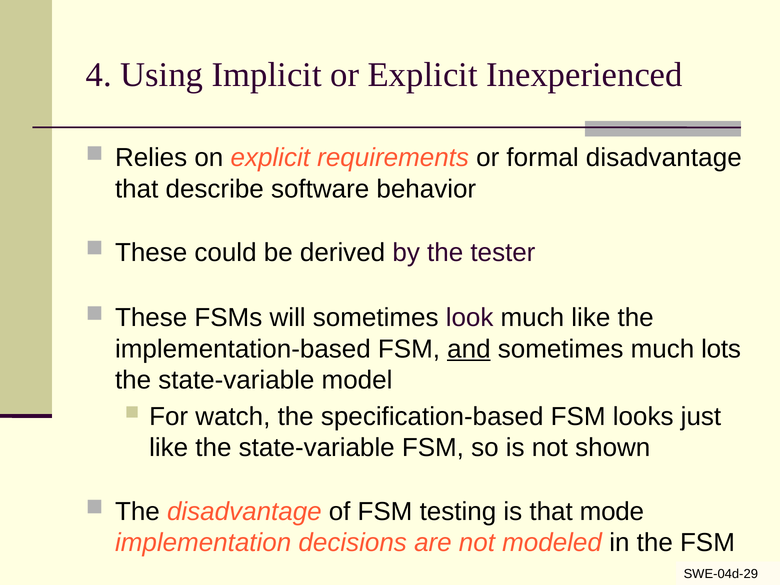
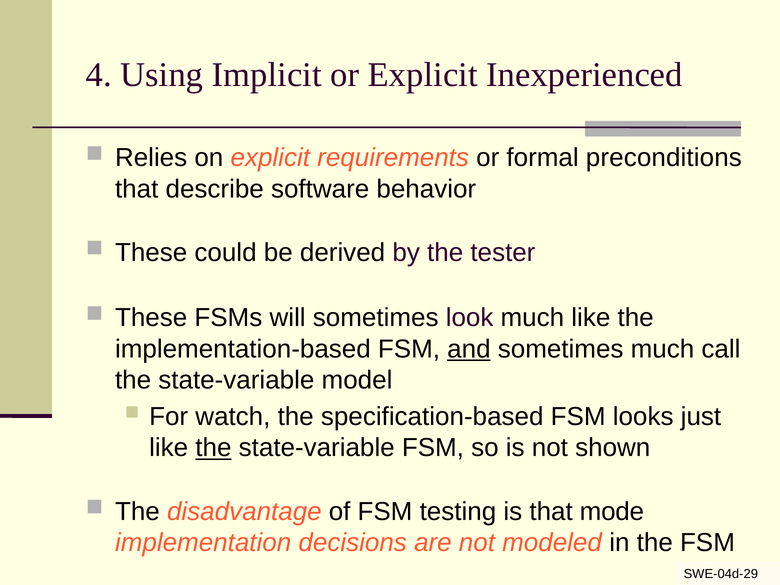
formal disadvantage: disadvantage -> preconditions (664, 158)
lots: lots -> call (721, 349)
the underline: none -> present (213, 448)
